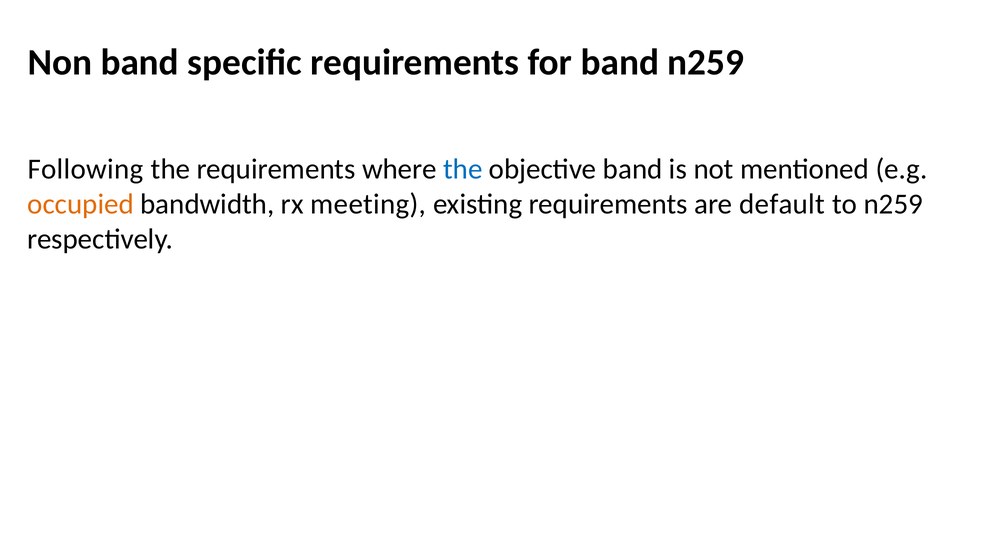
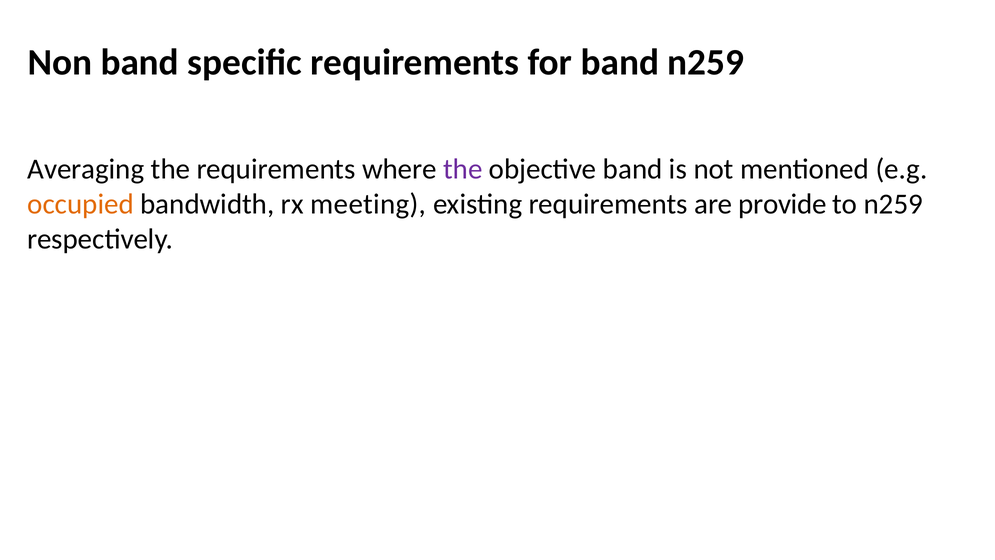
Following: Following -> Averaging (86, 169)
the colour: blue -> purple (463, 169)
default: default -> provide (782, 204)
